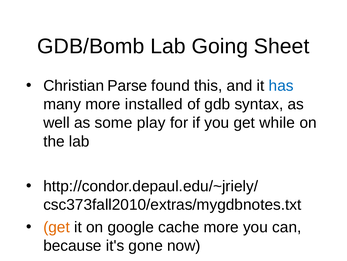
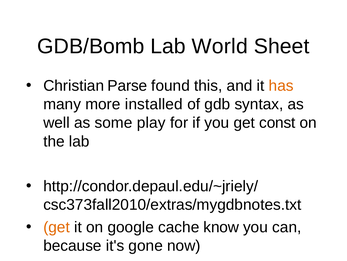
Going: Going -> World (220, 46)
has colour: blue -> orange (281, 86)
while: while -> const (277, 123)
cache more: more -> know (221, 227)
